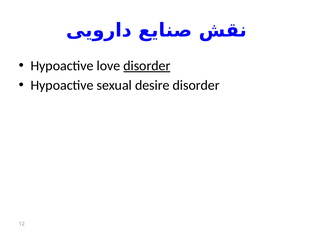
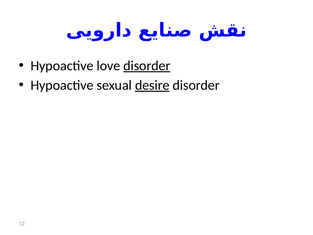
desire underline: none -> present (152, 85)
